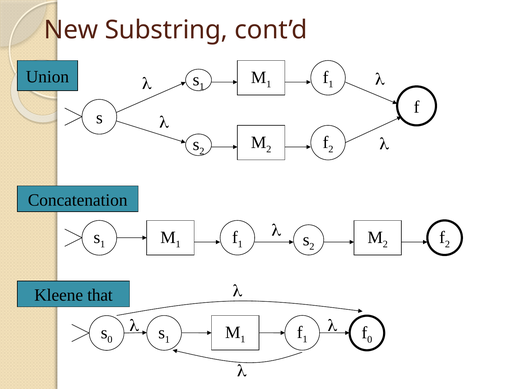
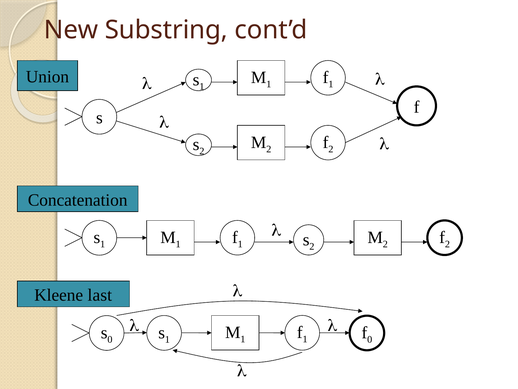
that: that -> last (100, 295)
